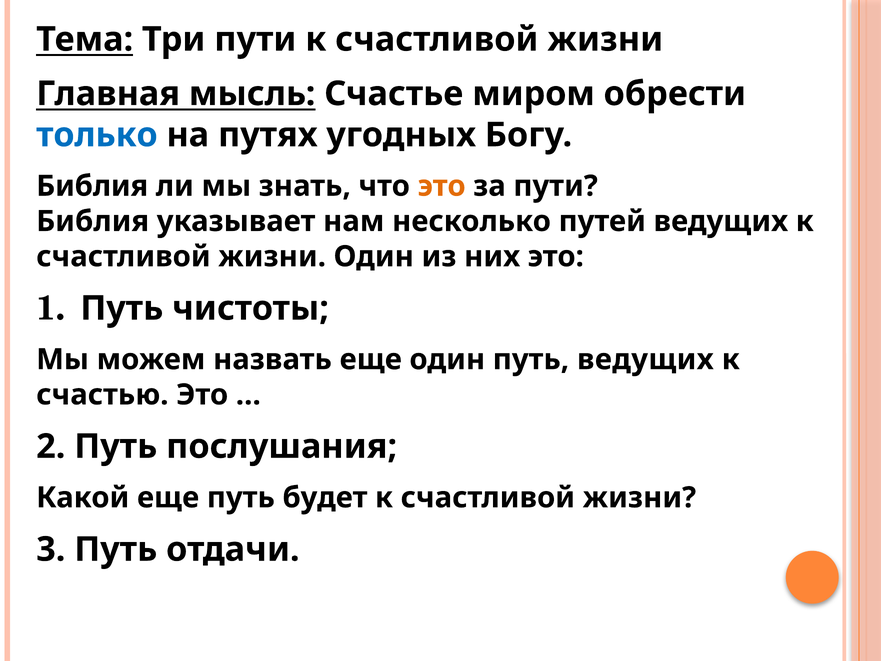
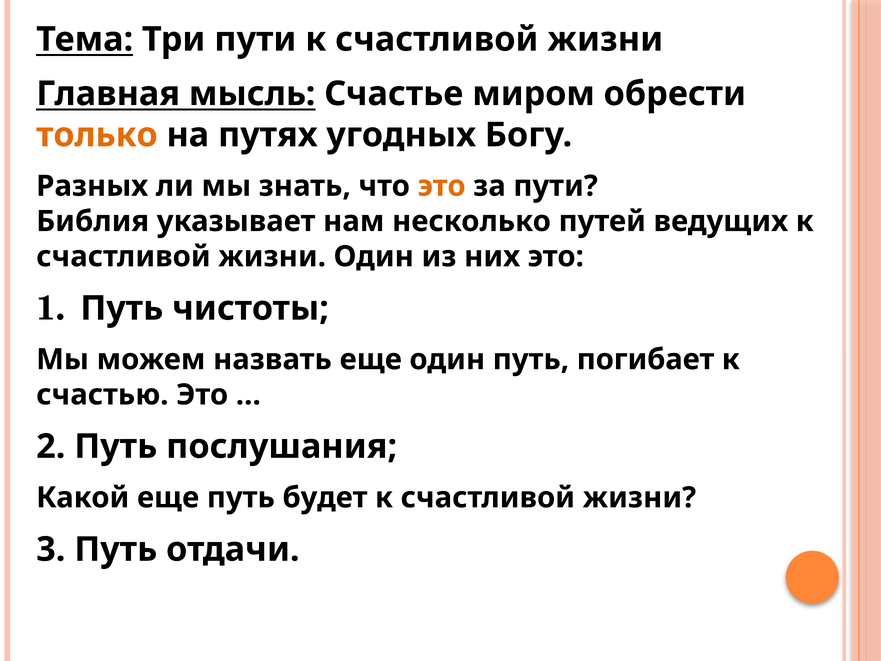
только colour: blue -> orange (97, 135)
Библия: Библия -> Разных (92, 186)
путь ведущих: ведущих -> погибает (646, 359)
